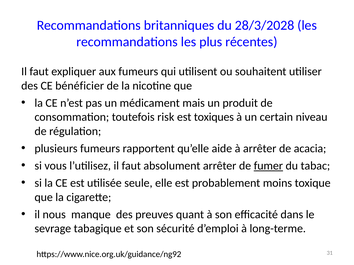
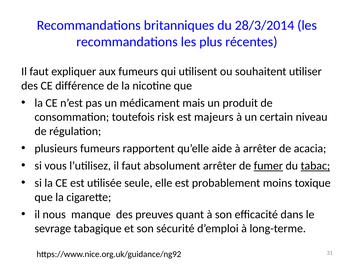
28/3/2028: 28/3/2028 -> 28/3/2014 (265, 25)
bénéficier: bénéficier -> différence (80, 86)
toxiques: toxiques -> majeurs (214, 117)
tabac underline: none -> present (315, 166)
